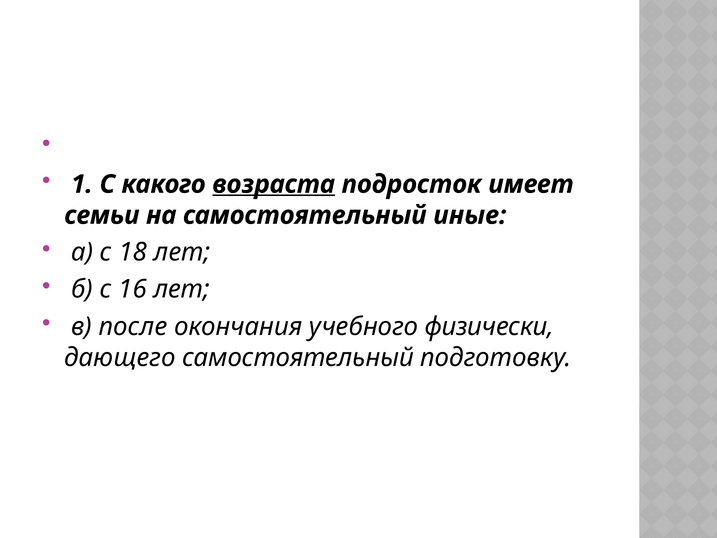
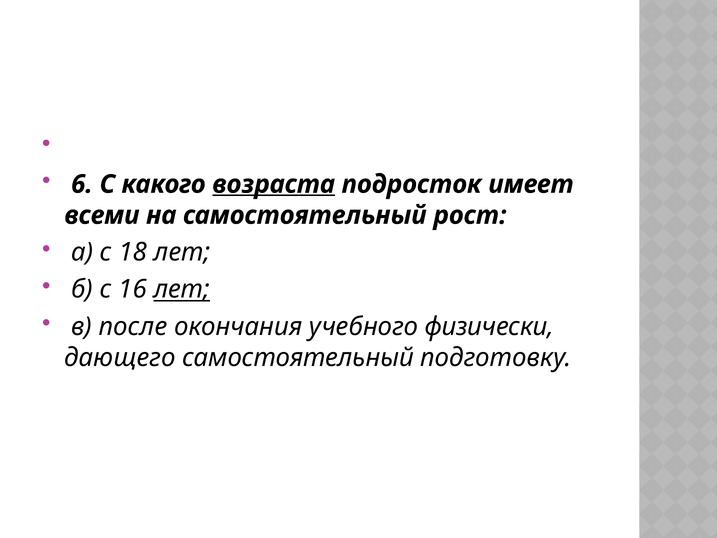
1: 1 -> 6 (82, 184)
семьи: семьи -> всеми (102, 215)
иные: иные -> рост (470, 215)
лет underline: none -> present (182, 289)
